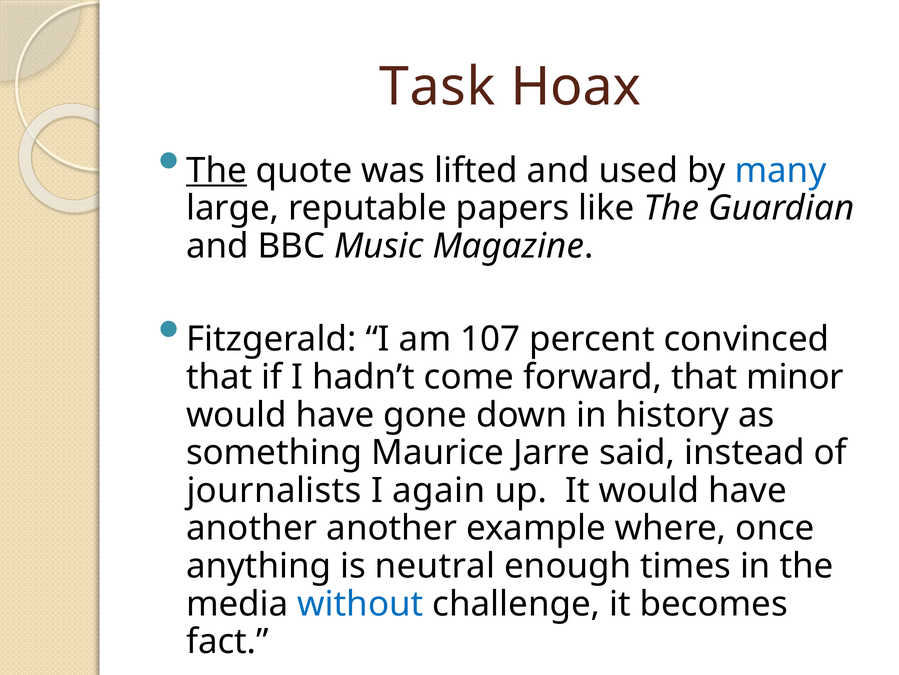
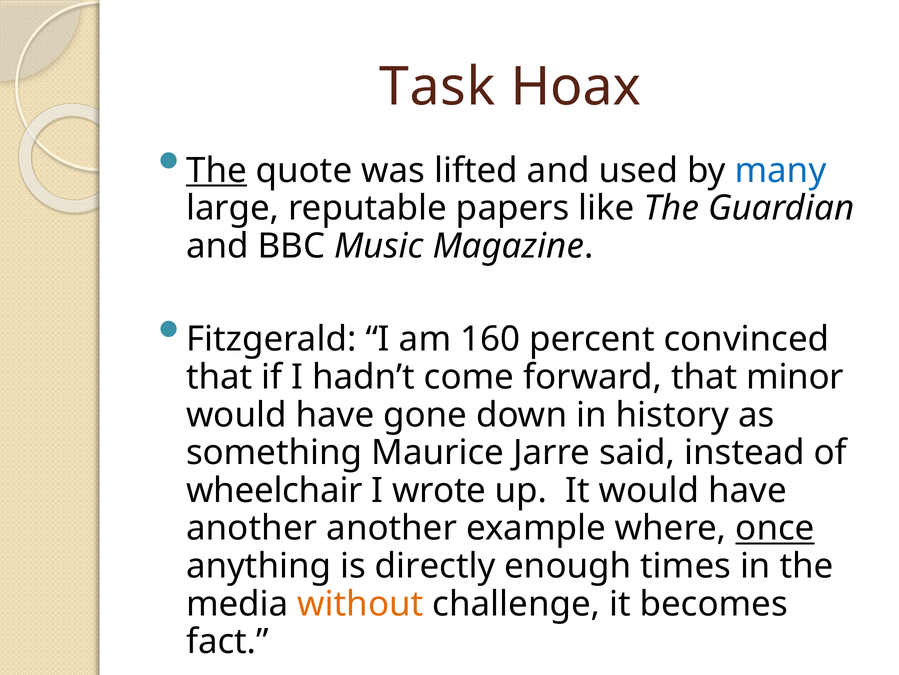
107: 107 -> 160 (490, 339)
journalists: journalists -> wheelchair (274, 490)
again: again -> wrote (439, 490)
once underline: none -> present (775, 528)
neutral: neutral -> directly (435, 566)
without colour: blue -> orange (360, 603)
